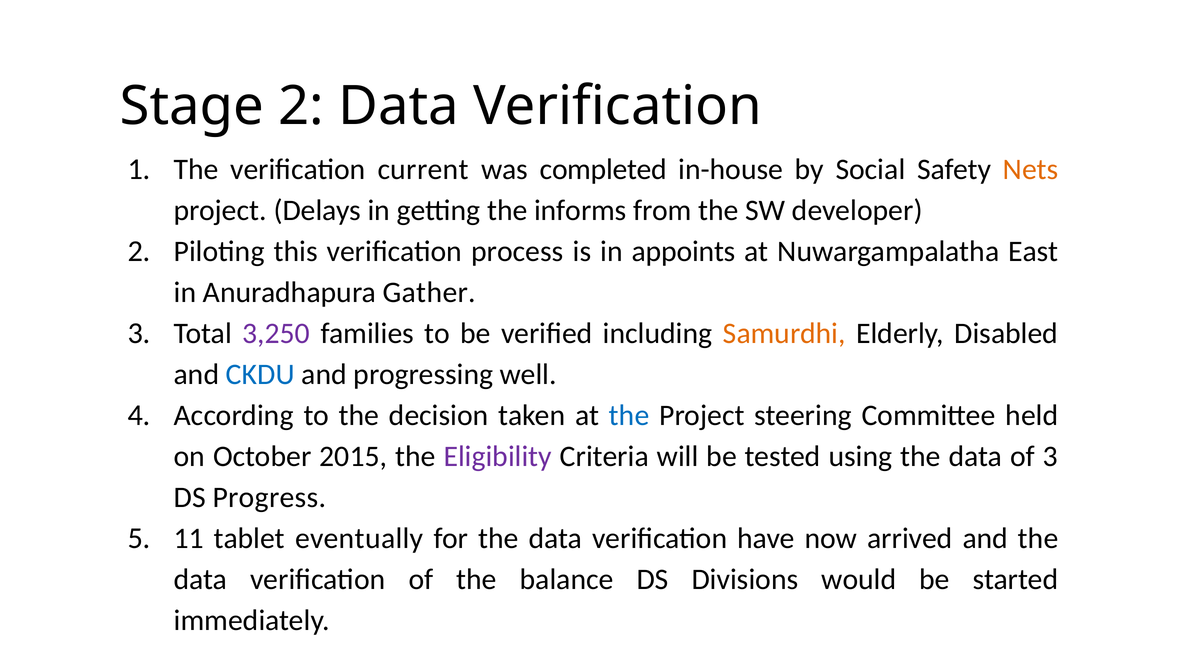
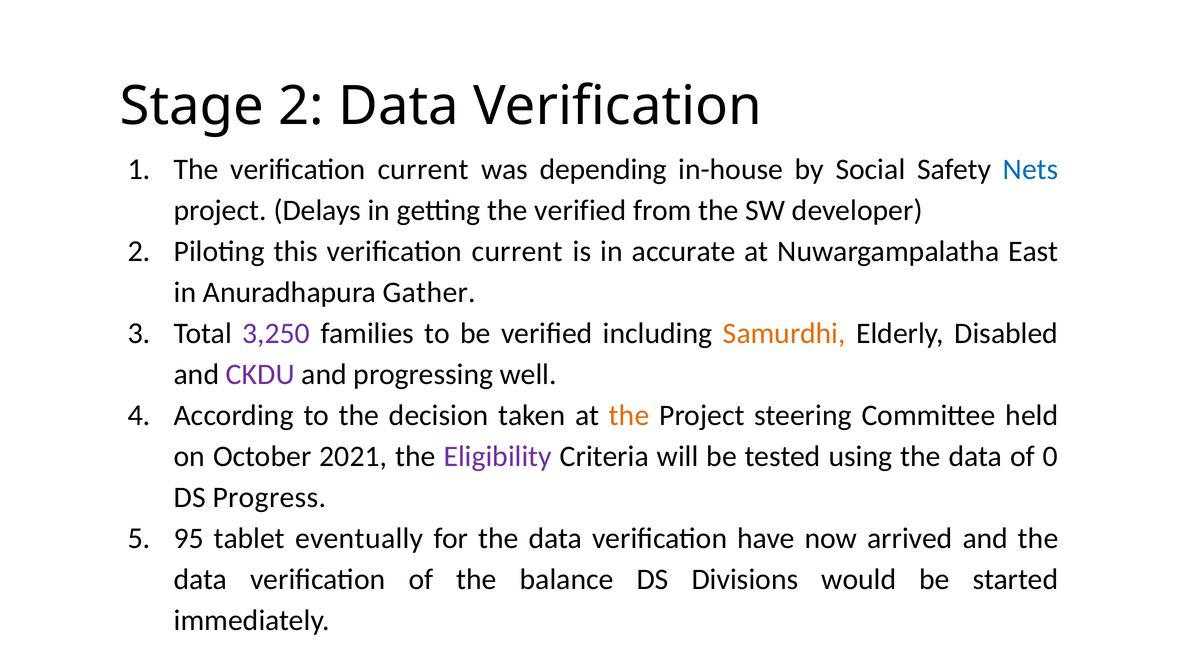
completed: completed -> depending (603, 169)
Nets colour: orange -> blue (1031, 169)
the informs: informs -> verified (580, 210)
this verification process: process -> current (517, 251)
appoints: appoints -> accurate (684, 251)
CKDU colour: blue -> purple (260, 375)
the colour: blue -> orange (629, 416)
2015: 2015 -> 2021 (353, 457)
of 3: 3 -> 0 (1050, 457)
11: 11 -> 95 (189, 539)
